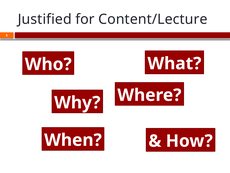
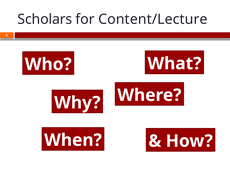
Justified: Justified -> Scholars (45, 19)
